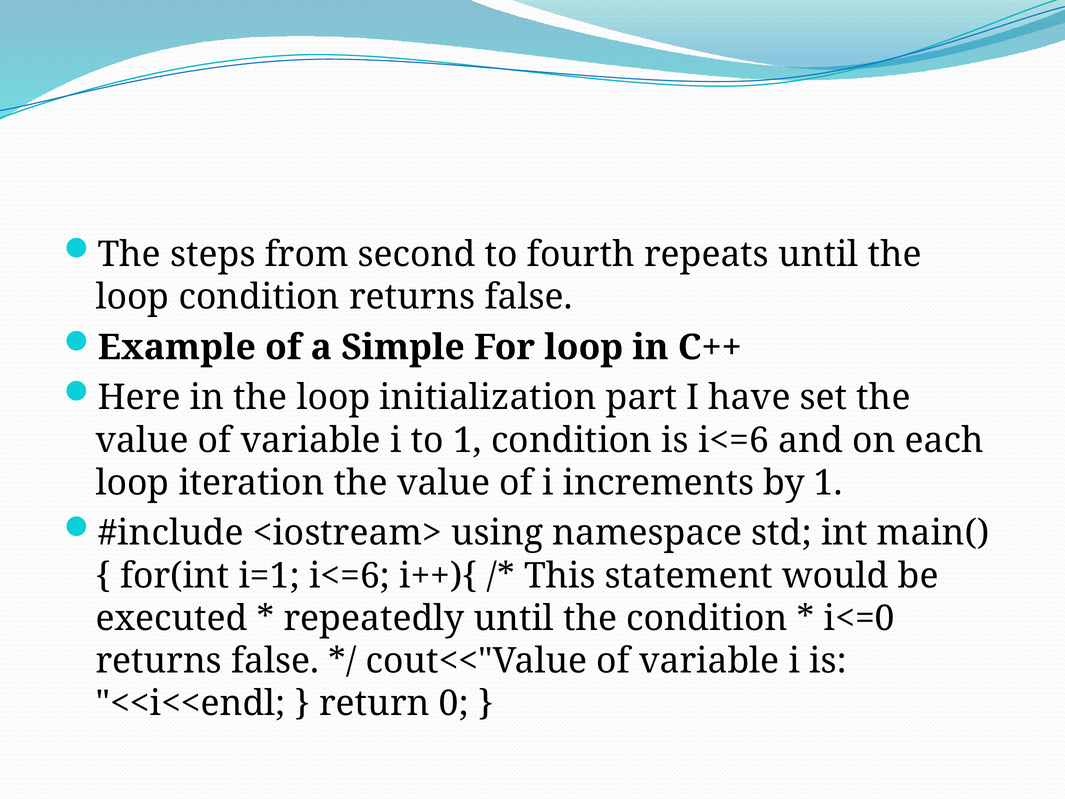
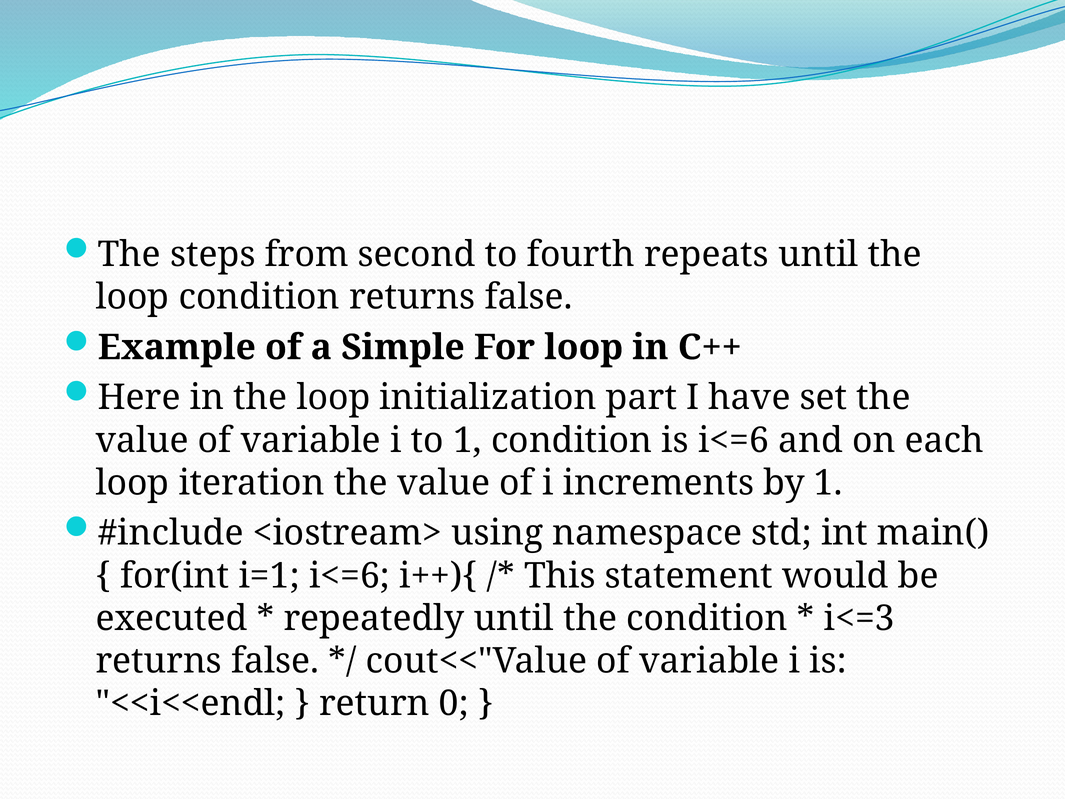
i<=0: i<=0 -> i<=3 (859, 618)
